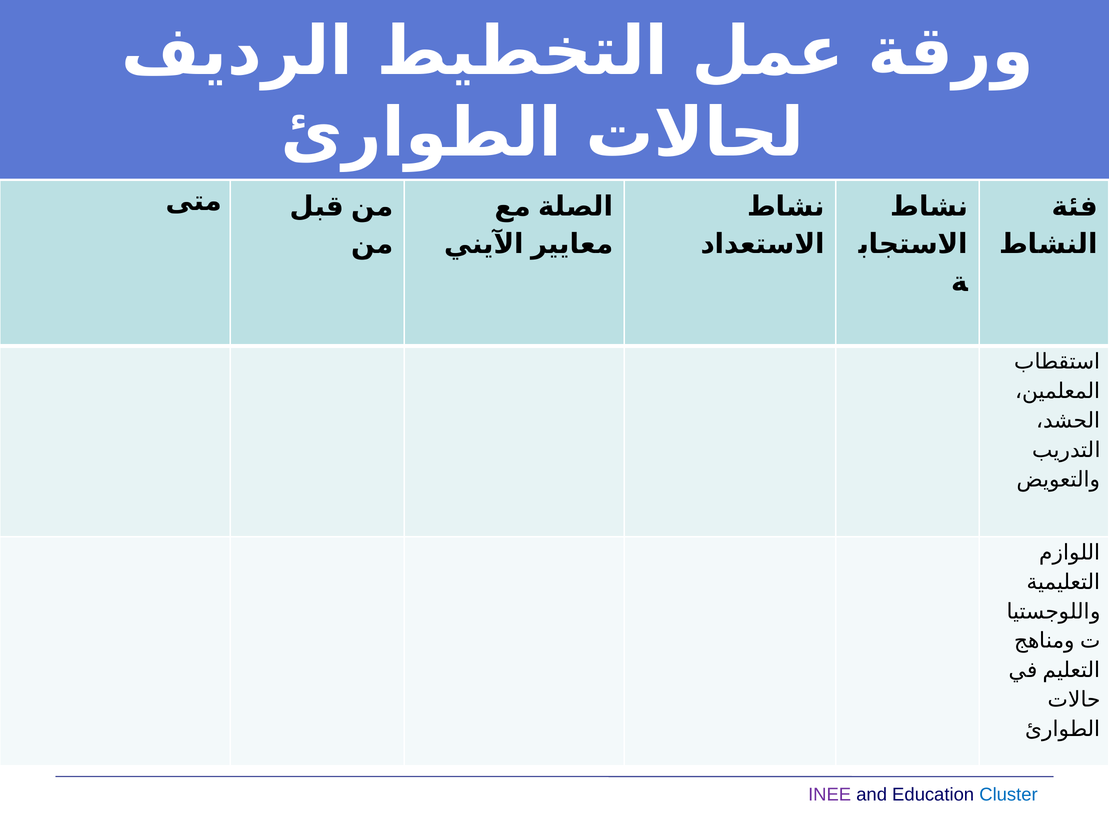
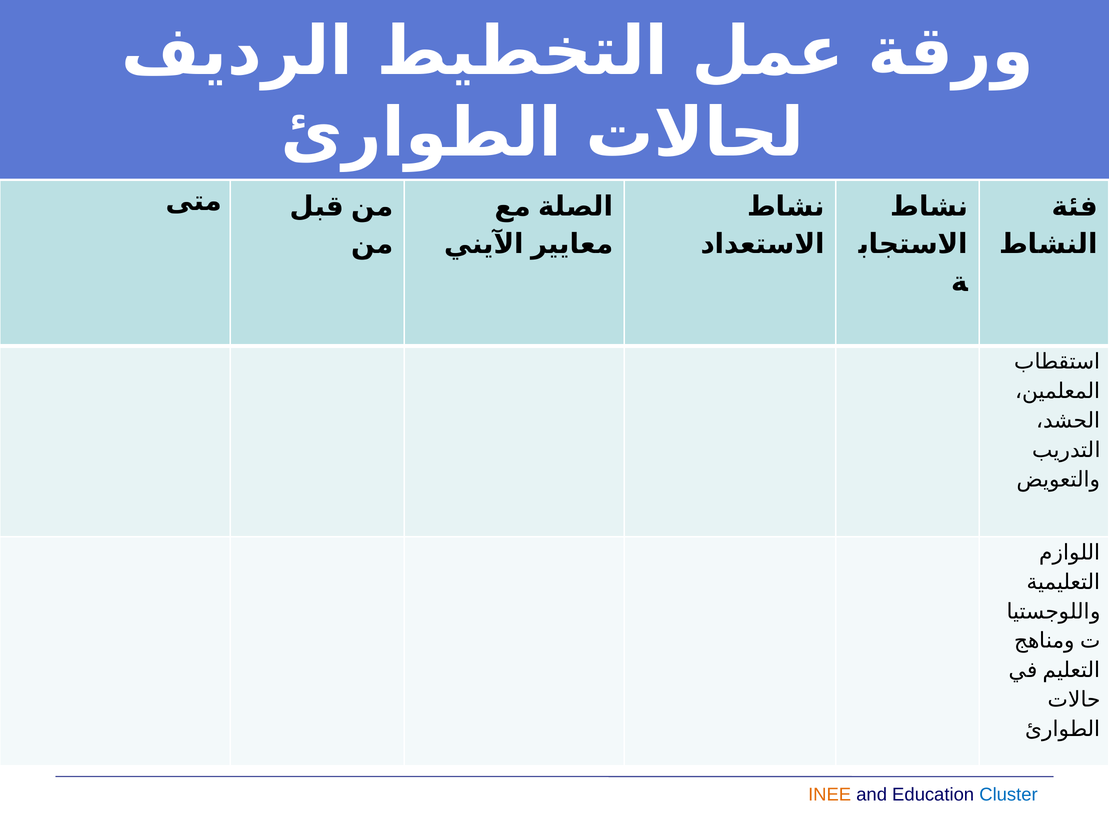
INEE colour: purple -> orange (830, 794)
